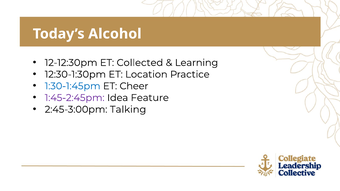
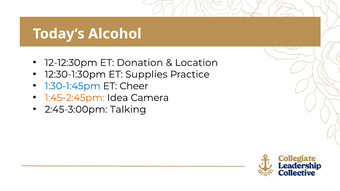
Collected: Collected -> Donation (140, 63)
Learning: Learning -> Location (196, 63)
Location: Location -> Supplies (146, 74)
1:45-2:45pm colour: purple -> orange (75, 98)
Feature: Feature -> Camera (150, 98)
